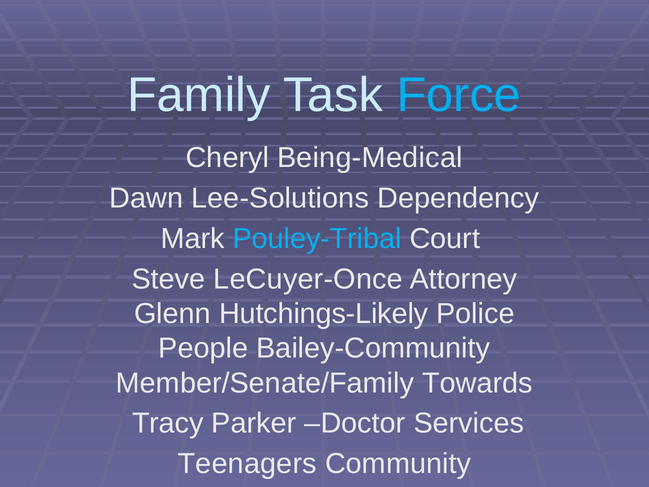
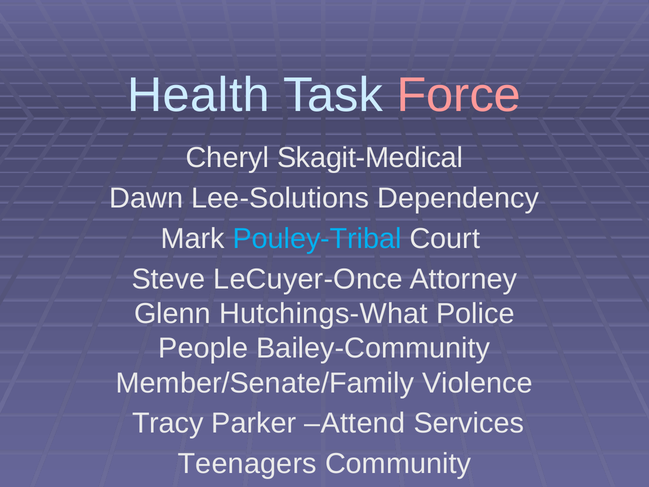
Family: Family -> Health (199, 95)
Force colour: light blue -> pink (459, 95)
Being-Medical: Being-Medical -> Skagit-Medical (370, 158)
Hutchings-Likely: Hutchings-Likely -> Hutchings-What (323, 314)
Towards: Towards -> Violence (477, 383)
Doctor: Doctor -> Attend (355, 423)
